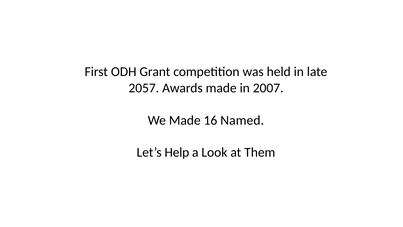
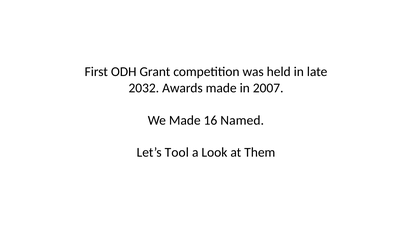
2057: 2057 -> 2032 (144, 88)
Help: Help -> Tool (177, 152)
